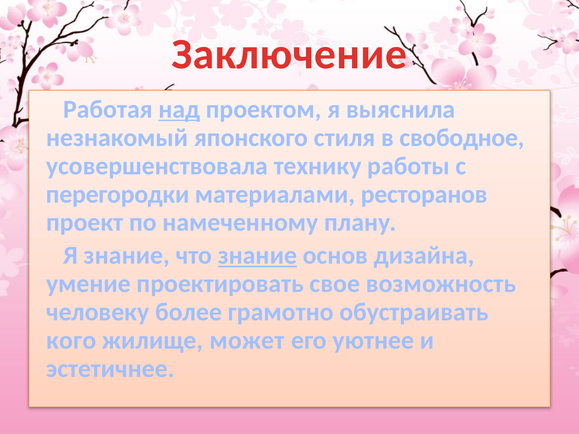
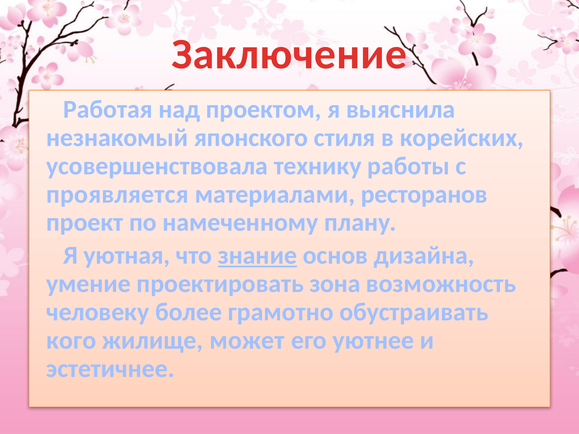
над underline: present -> none (179, 109)
свободное: свободное -> корейских (462, 138)
перегородки: перегородки -> проявляется (117, 194)
Я знание: знание -> уютная (127, 256)
свое: свое -> зона (335, 284)
